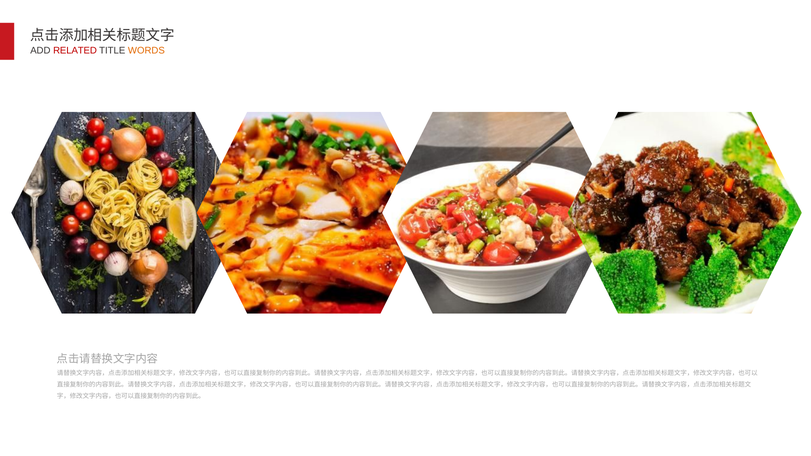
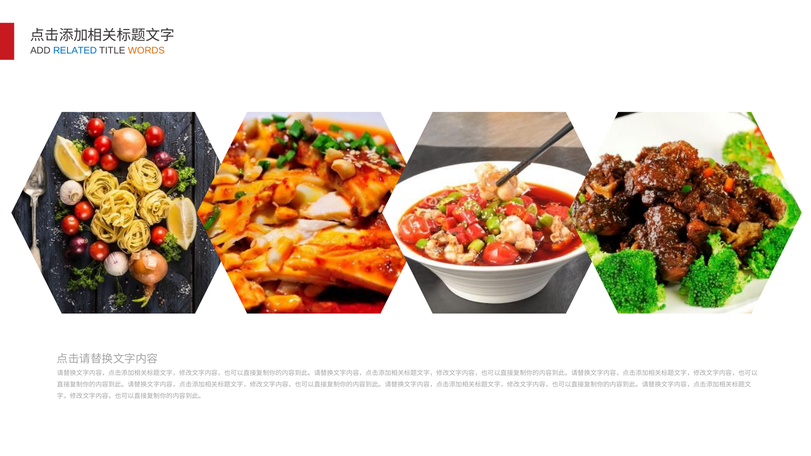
RELATED colour: red -> blue (75, 51)
